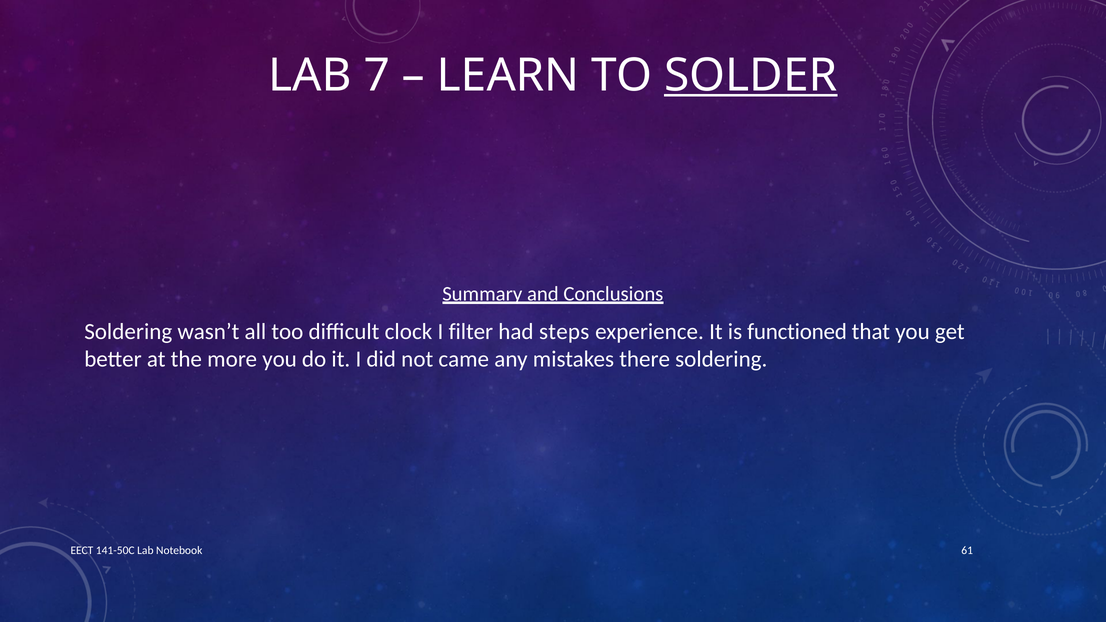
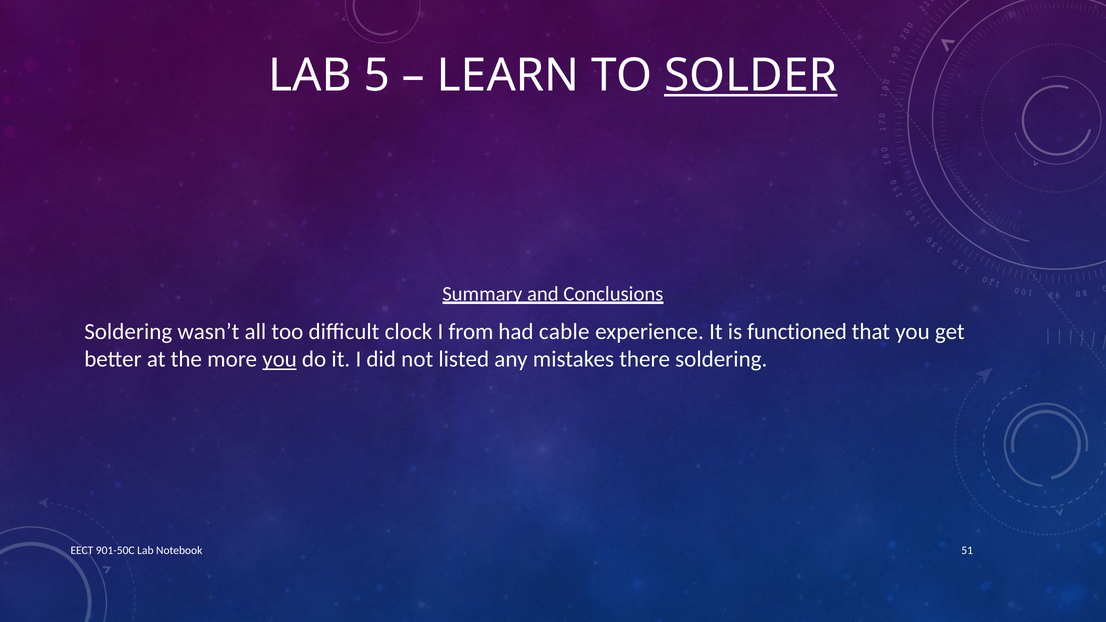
7: 7 -> 5 (377, 75)
filter: filter -> from (471, 332)
steps: steps -> cable (564, 332)
you underline: none -> present (280, 359)
came: came -> listed (464, 359)
141-50C: 141-50C -> 901-50C (115, 550)
61: 61 -> 51 (967, 550)
